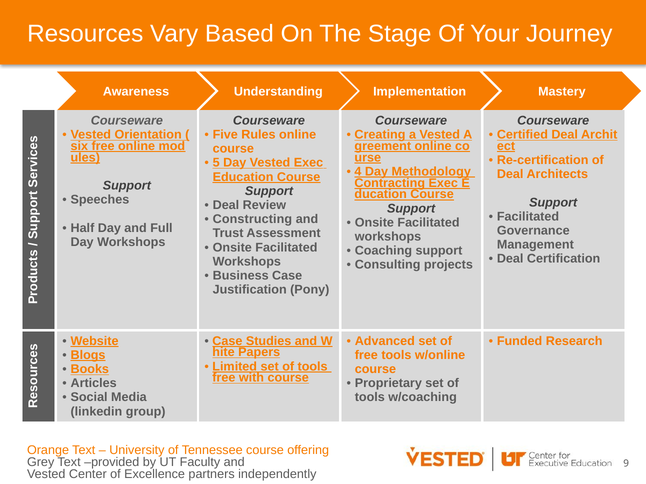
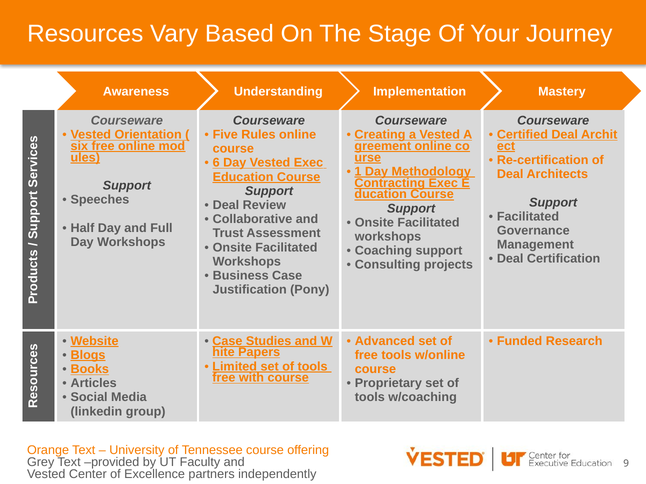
5: 5 -> 6 (216, 163)
4: 4 -> 1 (358, 172)
Constructing: Constructing -> Collaborative (252, 219)
